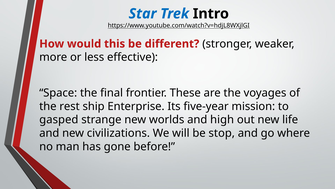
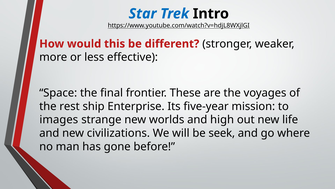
gasped: gasped -> images (59, 119)
stop: stop -> seek (222, 133)
